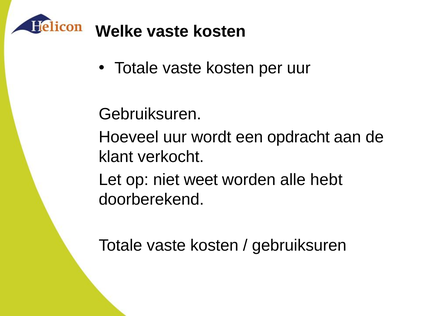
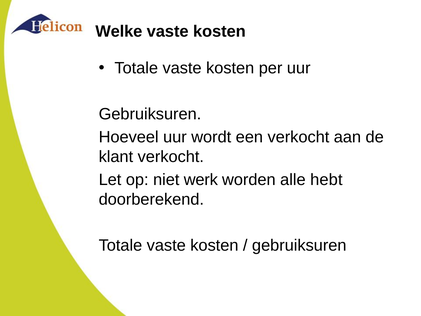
een opdracht: opdracht -> verkocht (298, 137)
weet: weet -> werk (201, 180)
